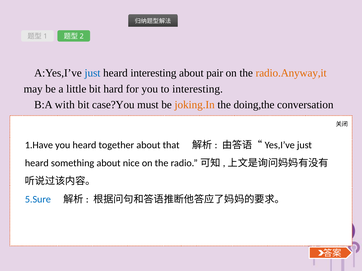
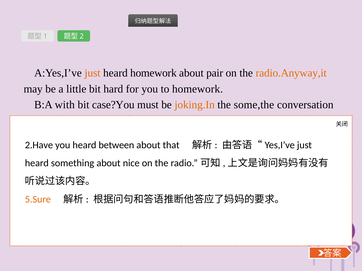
just colour: blue -> orange (92, 73)
heard interesting: interesting -> homework (153, 73)
to interesting: interesting -> homework (198, 89)
doing,the: doing,the -> some,the (254, 105)
1.Have: 1.Have -> 2.Have (39, 145)
together: together -> between (116, 145)
5.Sure colour: blue -> orange (38, 200)
